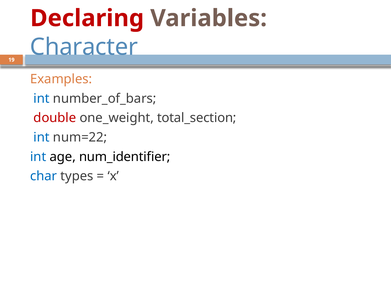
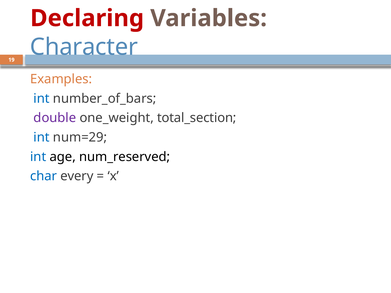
double colour: red -> purple (55, 118)
num=22: num=22 -> num=29 (80, 137)
num_identifier: num_identifier -> num_reserved (125, 157)
types: types -> every (77, 176)
